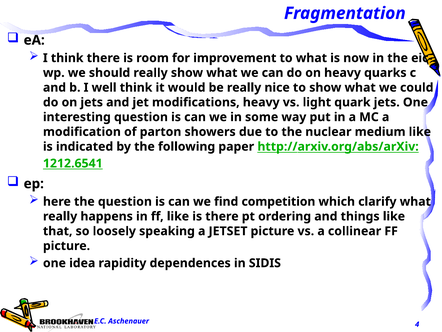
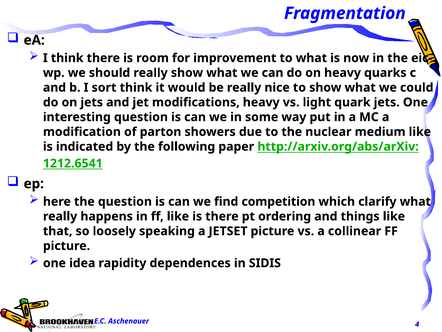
well: well -> sort (104, 87)
